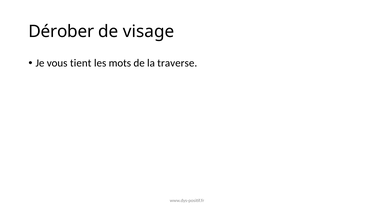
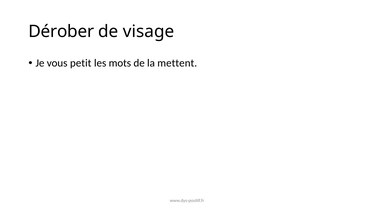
tient: tient -> petit (81, 63)
traverse: traverse -> mettent (177, 63)
